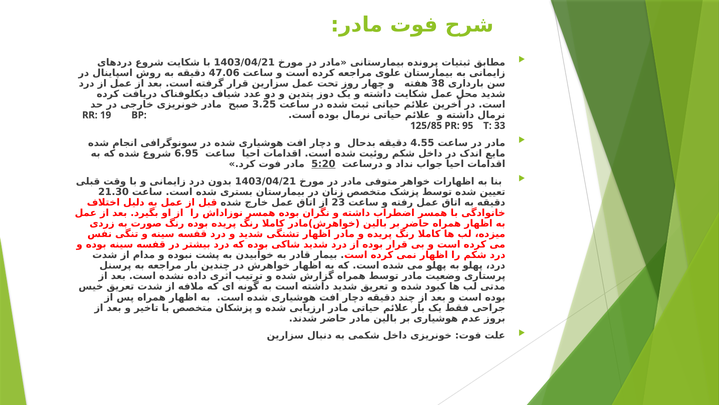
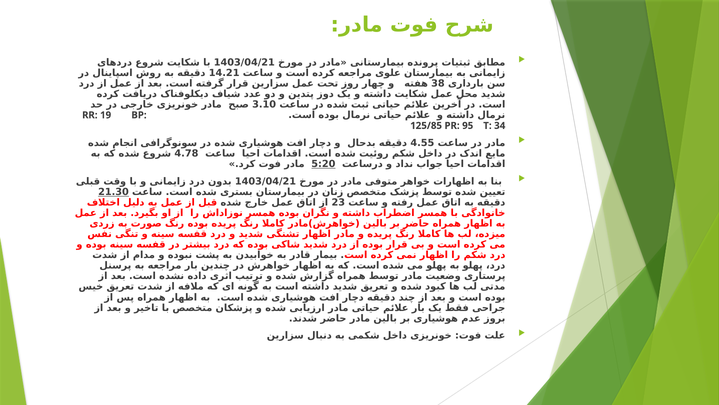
47.06: 47.06 -> 14.21 (224, 73)
3.25: 3.25 -> 3.10 (264, 104)
33: 33 -> 34 (500, 125)
6.95: 6.95 -> 4.78 (186, 153)
21.30 underline: none -> present (114, 192)
